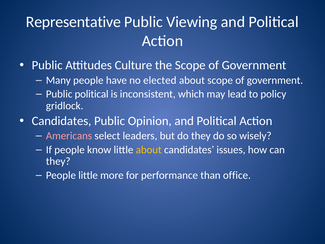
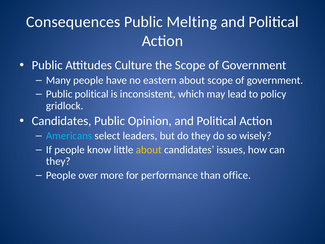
Representative: Representative -> Consequences (73, 22)
Viewing: Viewing -> Melting (192, 22)
elected: elected -> eastern (160, 80)
Americans colour: pink -> light blue (69, 136)
People little: little -> over (88, 175)
